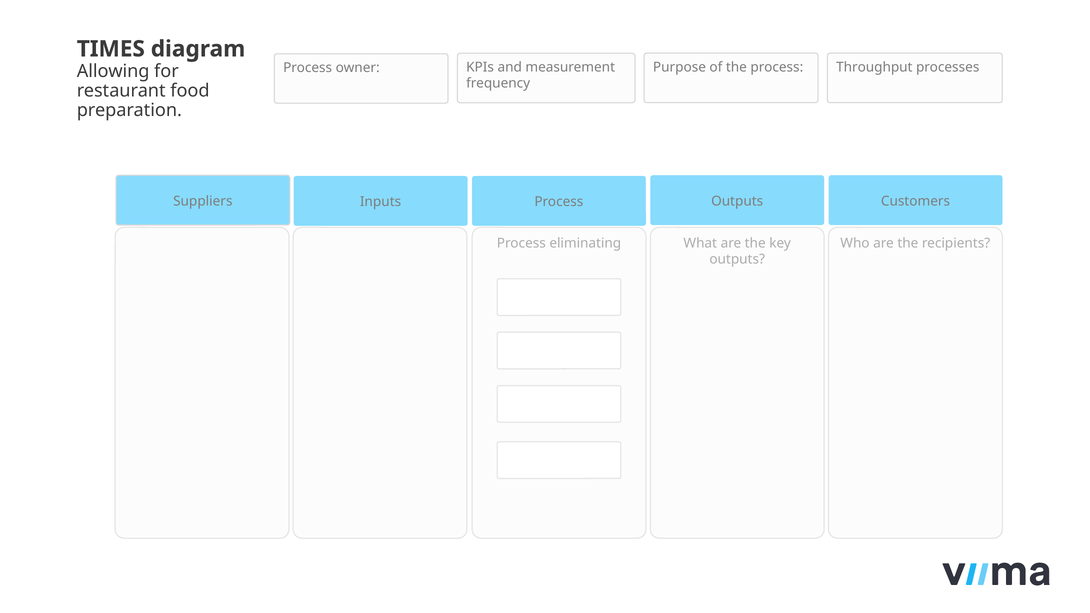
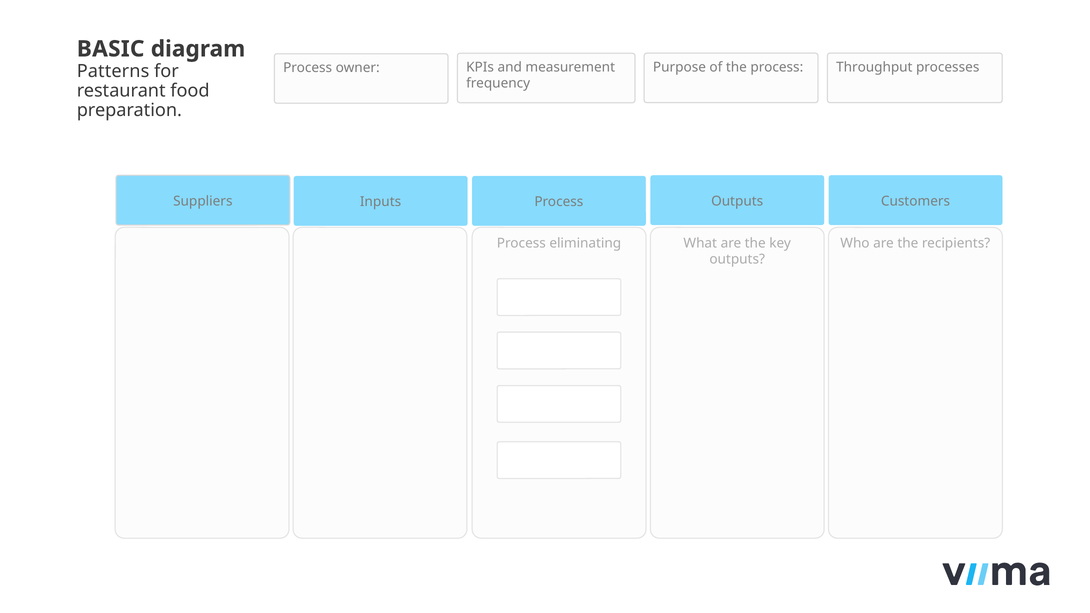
TIMES: TIMES -> BASIC (111, 49)
Allowing: Allowing -> Patterns (113, 71)
